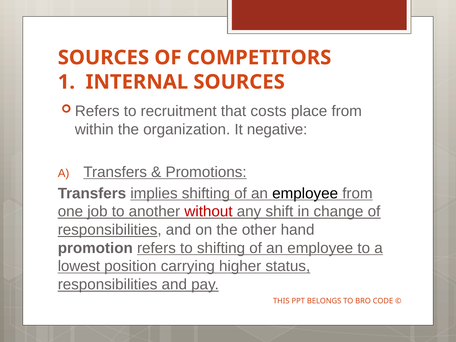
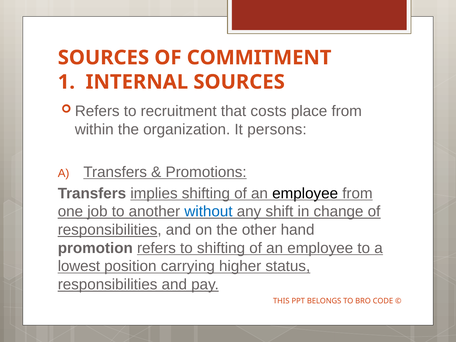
COMPETITORS: COMPETITORS -> COMMITMENT (259, 58)
negative: negative -> persons (277, 130)
without colour: red -> blue (208, 212)
